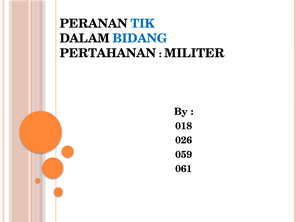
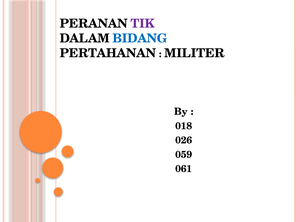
TIK colour: blue -> purple (143, 24)
